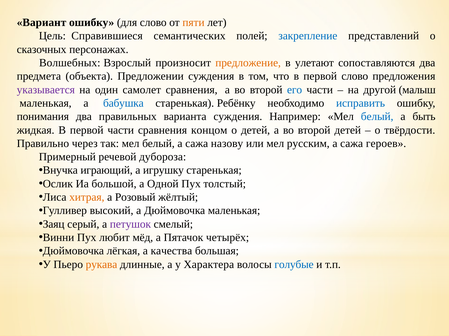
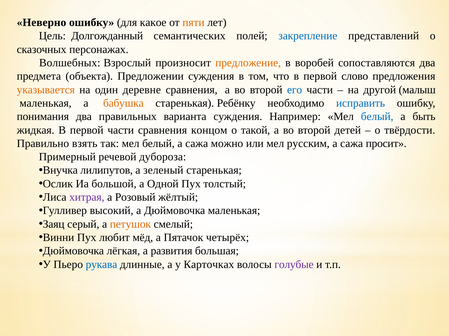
Вариант: Вариант -> Неверно (42, 23)
для слово: слово -> какое (153, 23)
Справившиеся: Справившиеся -> Долгожданный (107, 36)
улетают: улетают -> воробей (314, 63)
указывается colour: purple -> orange (46, 90)
самолет: самолет -> деревне (142, 90)
бабушка colour: blue -> orange (123, 103)
о детей: детей -> такой (256, 130)
через: через -> взять (85, 144)
назову: назову -> можно (227, 144)
героев: героев -> просит (386, 144)
играющий: играющий -> лилипутов (107, 171)
игрушку: игрушку -> зеленый (163, 171)
хитрая colour: orange -> purple (87, 198)
петушок colour: purple -> orange (130, 225)
качества: качества -> развития (171, 252)
рукава colour: orange -> blue (101, 265)
Характера: Характера -> Карточках (209, 265)
голубые colour: blue -> purple (294, 265)
